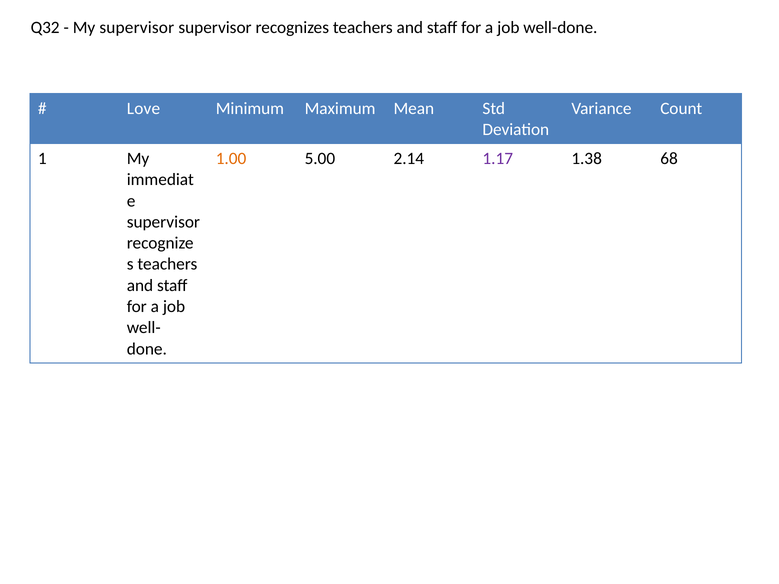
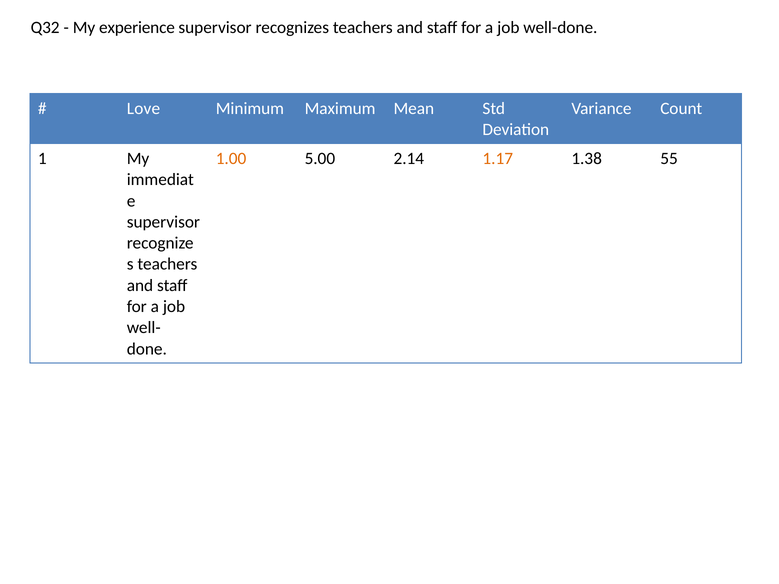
My supervisor: supervisor -> experience (137, 27)
1.17 colour: purple -> orange (498, 159)
68: 68 -> 55 (669, 159)
